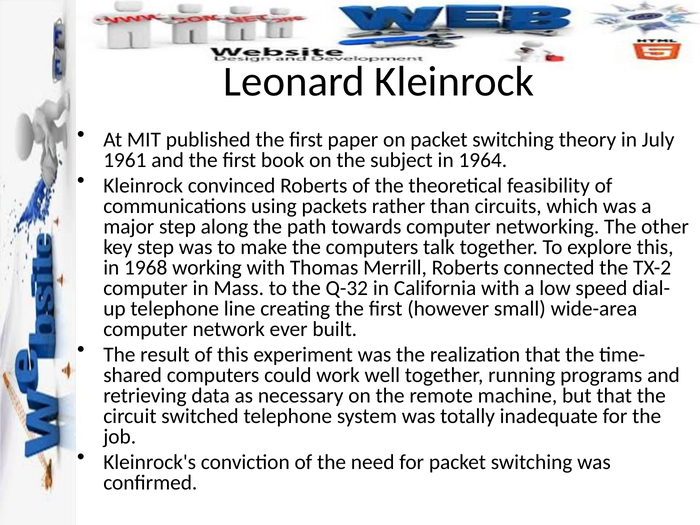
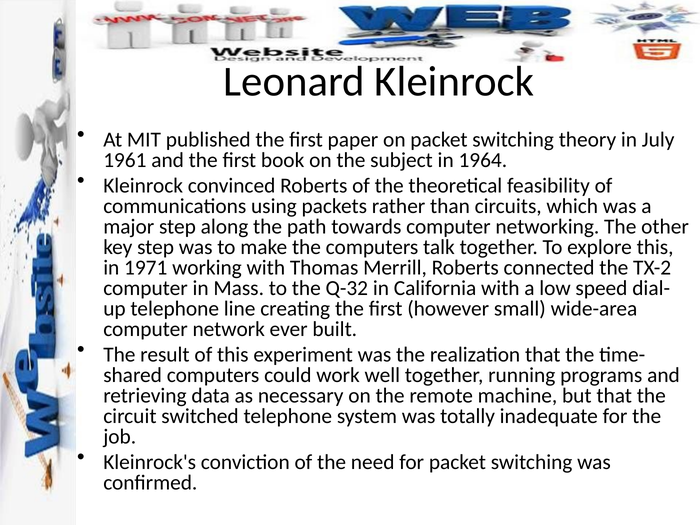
1968: 1968 -> 1971 (146, 268)
